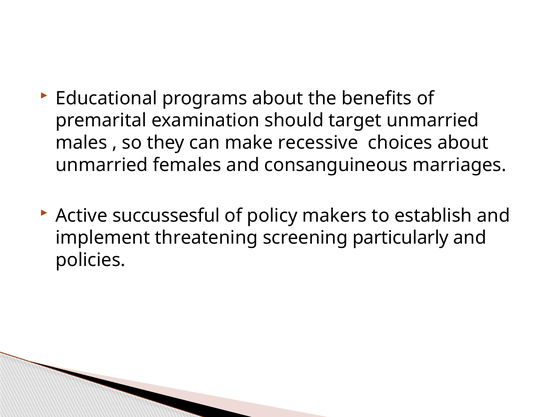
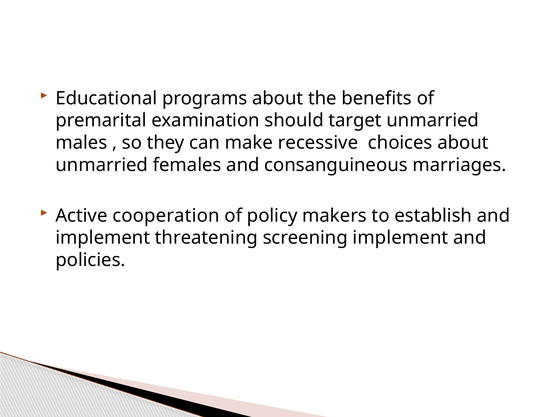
succussesful: succussesful -> cooperation (166, 216)
screening particularly: particularly -> implement (400, 238)
